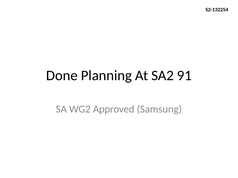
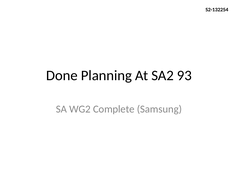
91: 91 -> 93 (184, 76)
Approved: Approved -> Complete (114, 109)
